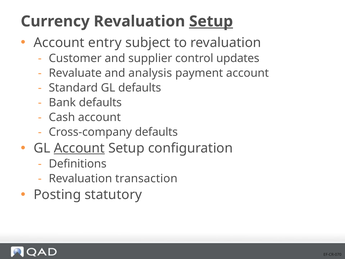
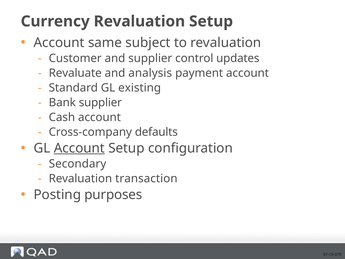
Setup underline: present -> none (211, 21)
entry: entry -> same (105, 43)
GL defaults: defaults -> existing (140, 88)
Bank defaults: defaults -> supplier (100, 102)
Definitions: Definitions -> Secondary (78, 164)
statutory: statutory -> purposes (113, 195)
